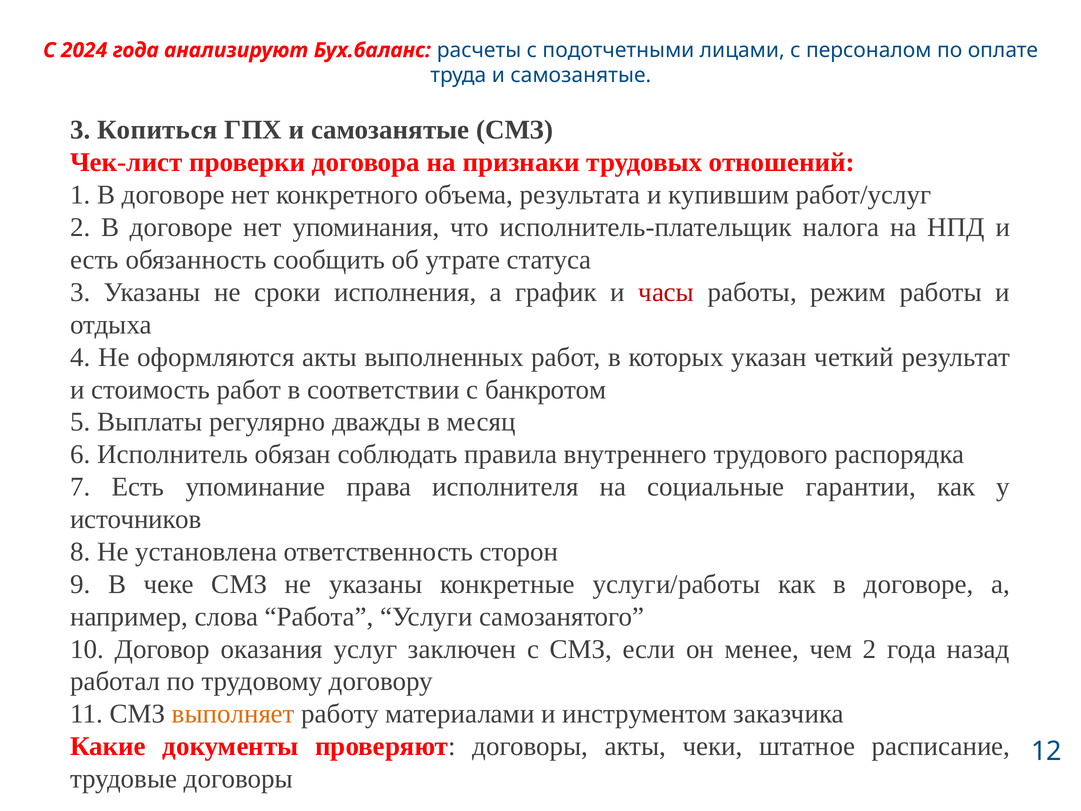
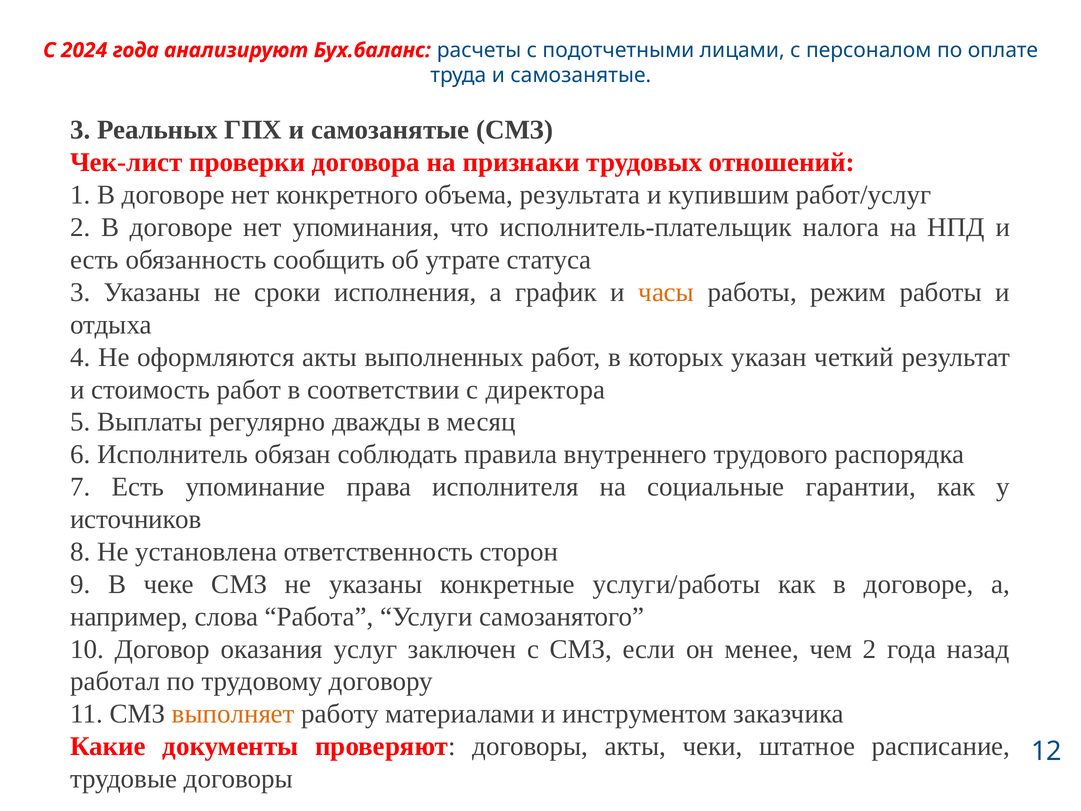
Копиться: Копиться -> Реальных (157, 130)
часы colour: red -> orange (666, 292)
банкротом: банкротом -> директора (545, 389)
